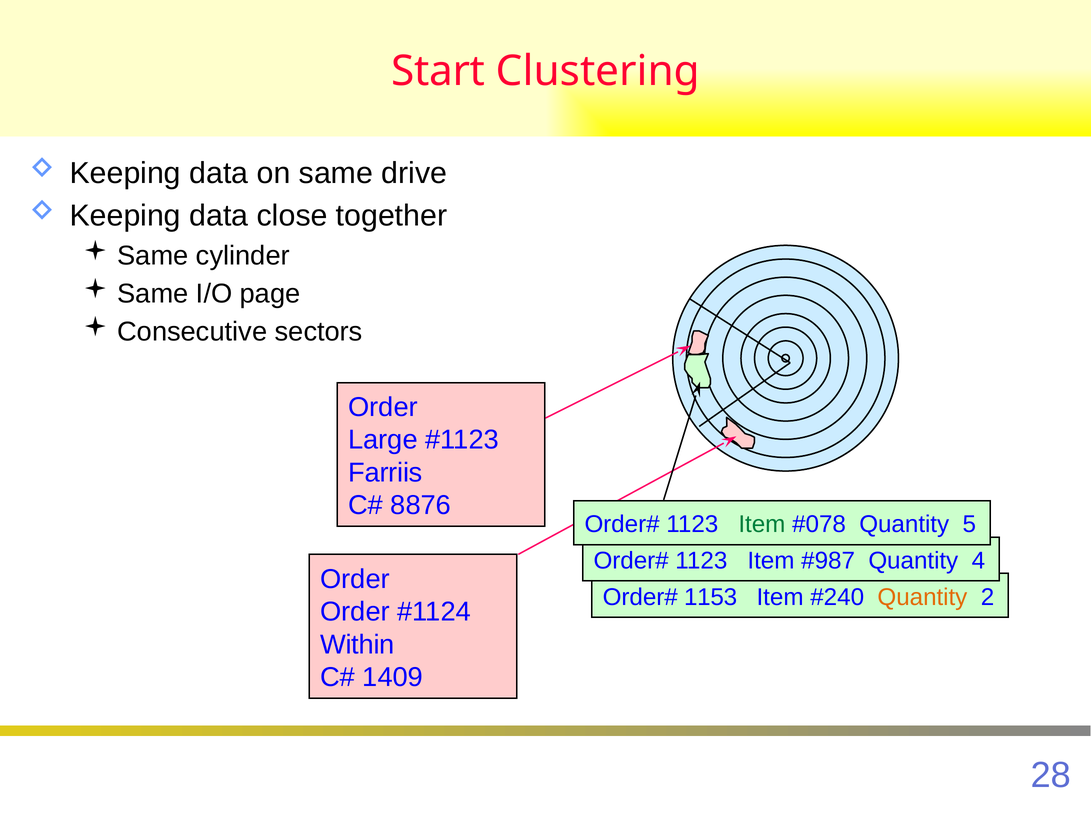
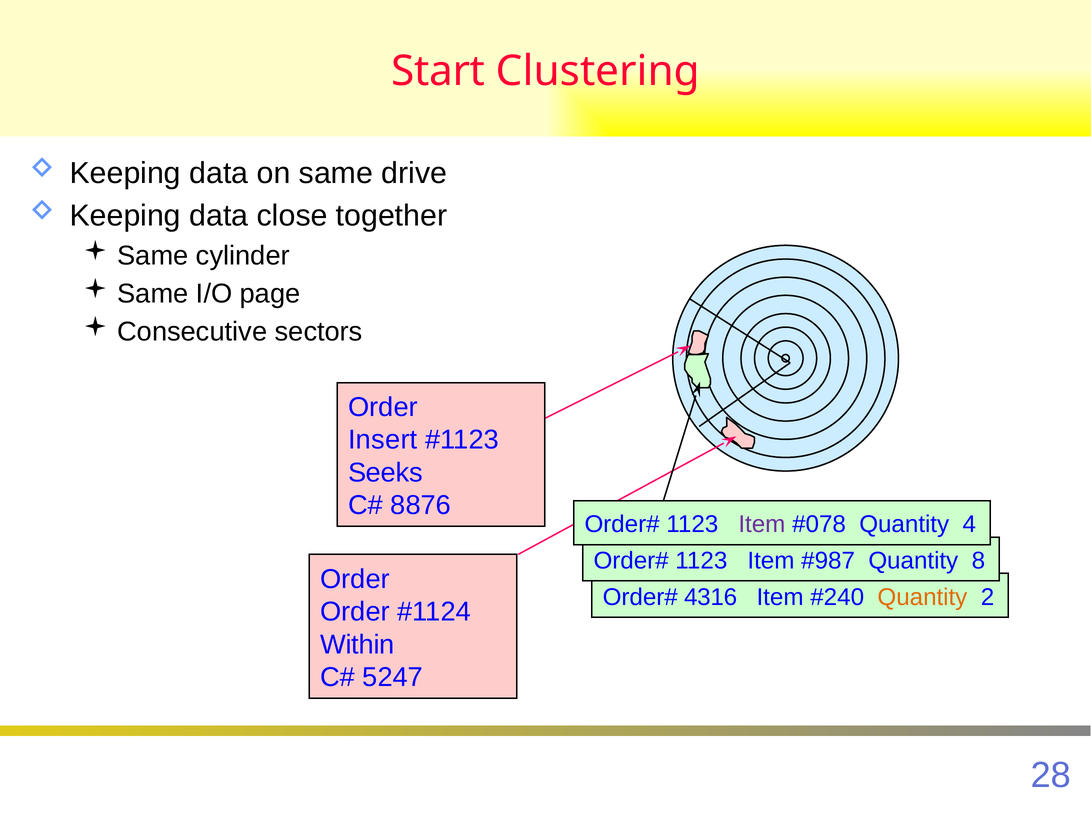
Large: Large -> Insert (383, 440)
Farriis: Farriis -> Seeks (385, 473)
Item colour: green -> purple (762, 524)
5: 5 -> 4 (969, 524)
4: 4 -> 8 (978, 561)
1153: 1153 -> 4316 (711, 597)
1409: 1409 -> 5247 (393, 678)
